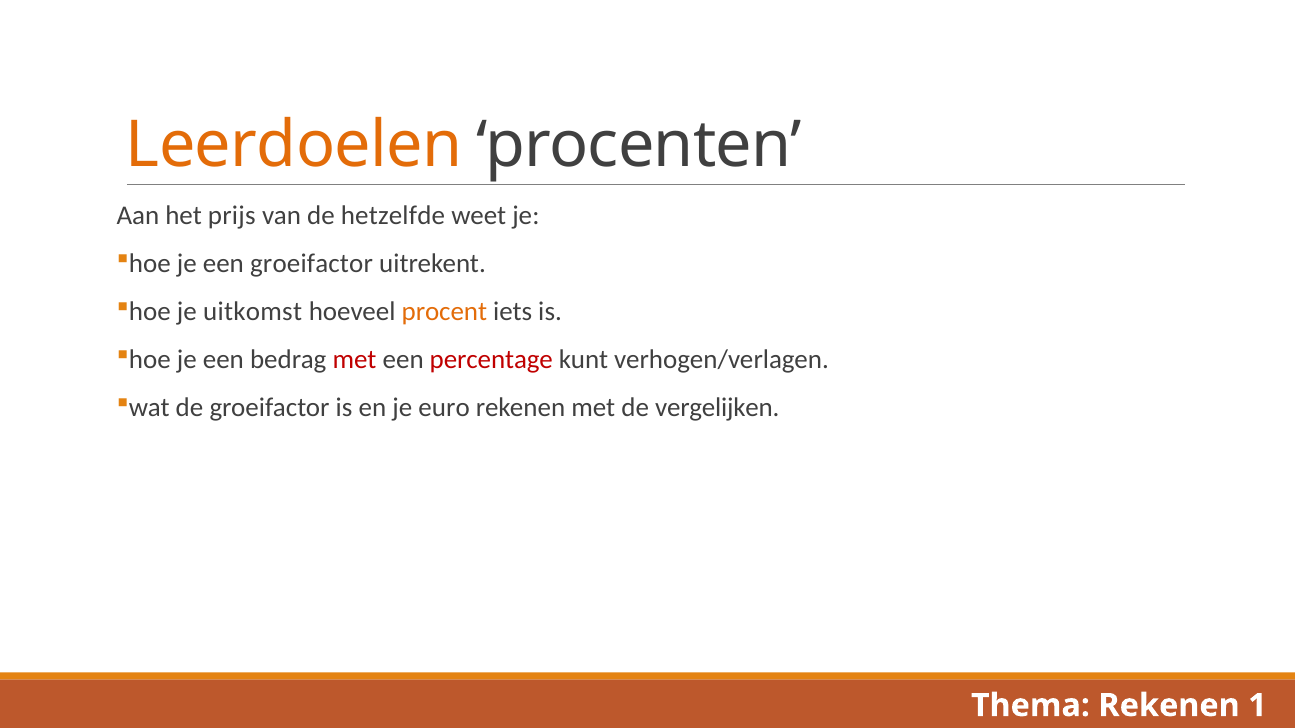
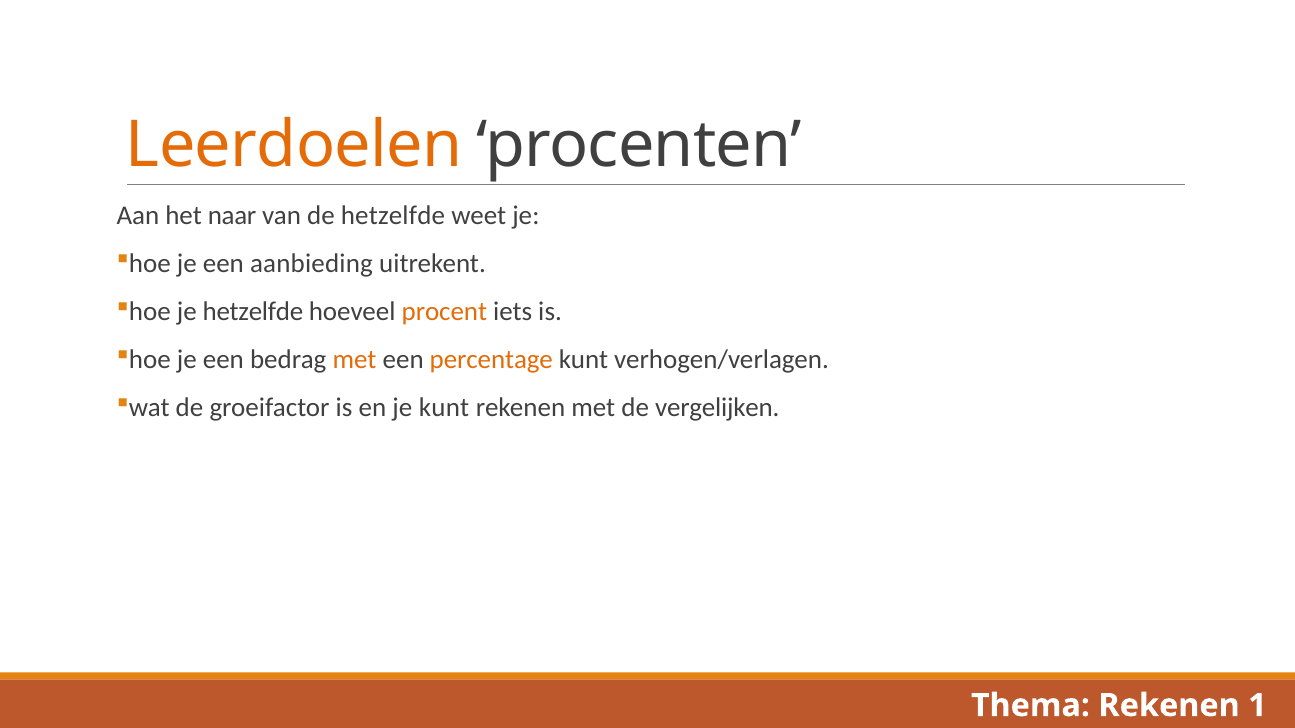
prijs: prijs -> naar (232, 215)
een groeifactor: groeifactor -> aanbieding (311, 263)
je uitkomst: uitkomst -> hetzelfde (253, 311)
met colour: red -> orange (355, 360)
percentage colour: red -> orange (491, 360)
je euro: euro -> kunt (444, 408)
